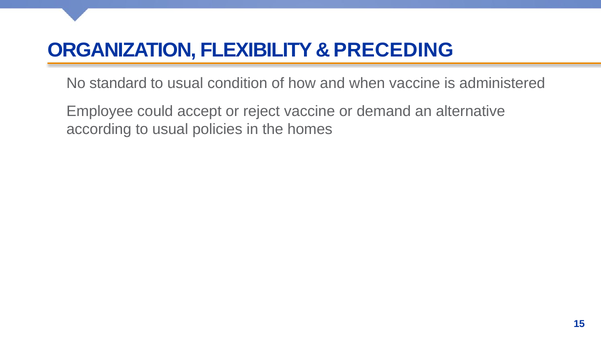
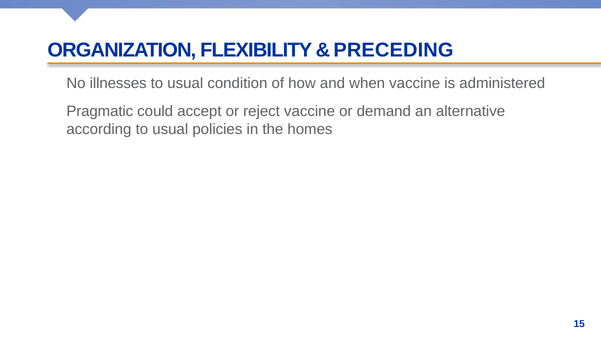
standard: standard -> illnesses (118, 83)
Employee: Employee -> Pragmatic (100, 111)
